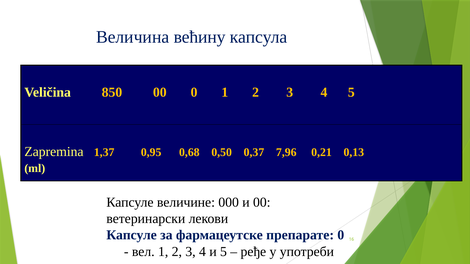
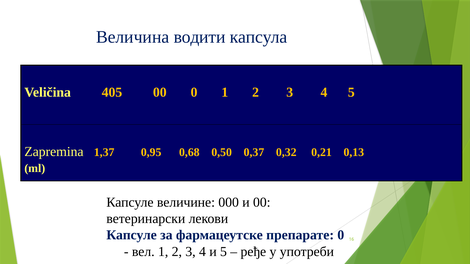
већину: већину -> водити (200, 37)
850: 850 -> 405 (112, 93)
7,96: 7,96 -> 0,32 (286, 153)
